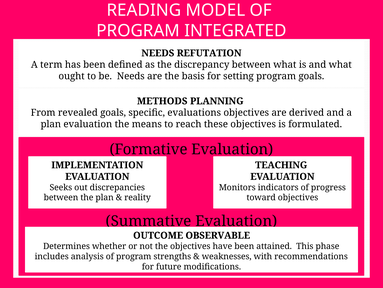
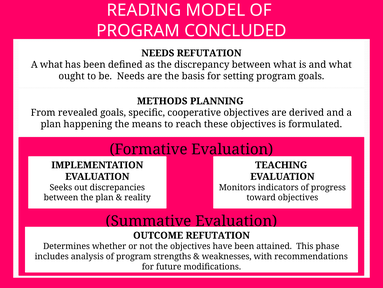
INTEGRATED: INTEGRATED -> CONCLUDED (235, 31)
A term: term -> what (51, 64)
evaluations: evaluations -> cooperative (194, 112)
plan evaluation: evaluation -> happening (88, 124)
OUTCOME OBSERVABLE: OBSERVABLE -> REFUTATION (218, 235)
